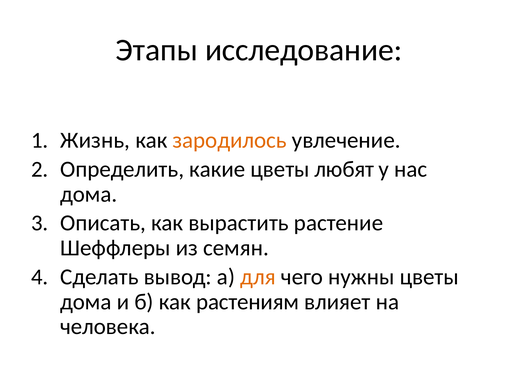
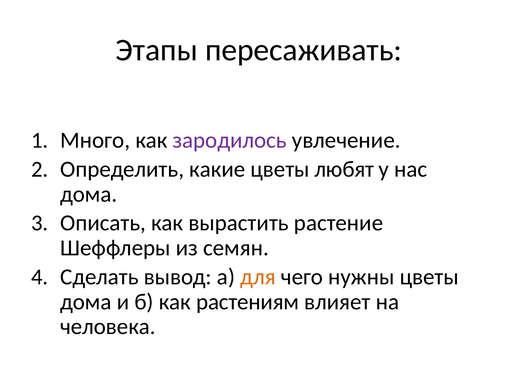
исследование: исследование -> пересаживать (304, 50)
Жизнь: Жизнь -> Много (95, 140)
зародилось colour: orange -> purple (230, 140)
